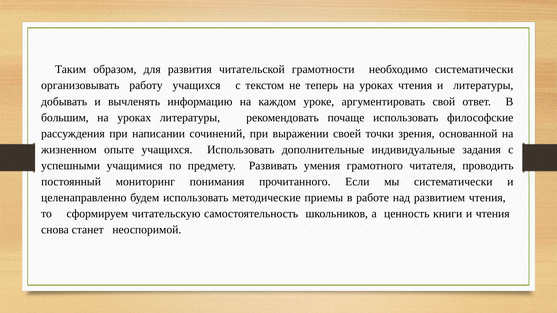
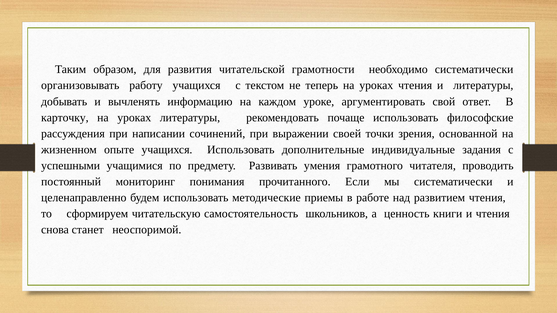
большим: большим -> карточку (65, 118)
